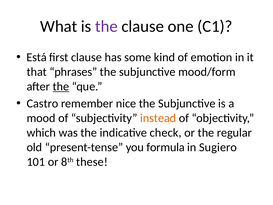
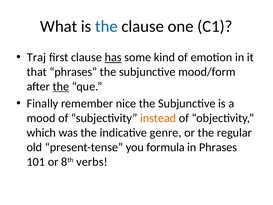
the colour: purple -> blue (106, 26)
Está: Está -> Traj (36, 57)
has underline: none -> present (113, 57)
Castro: Castro -> Finally (42, 103)
check: check -> genre (166, 133)
in Sugiero: Sugiero -> Phrases (218, 147)
these: these -> verbs (92, 162)
